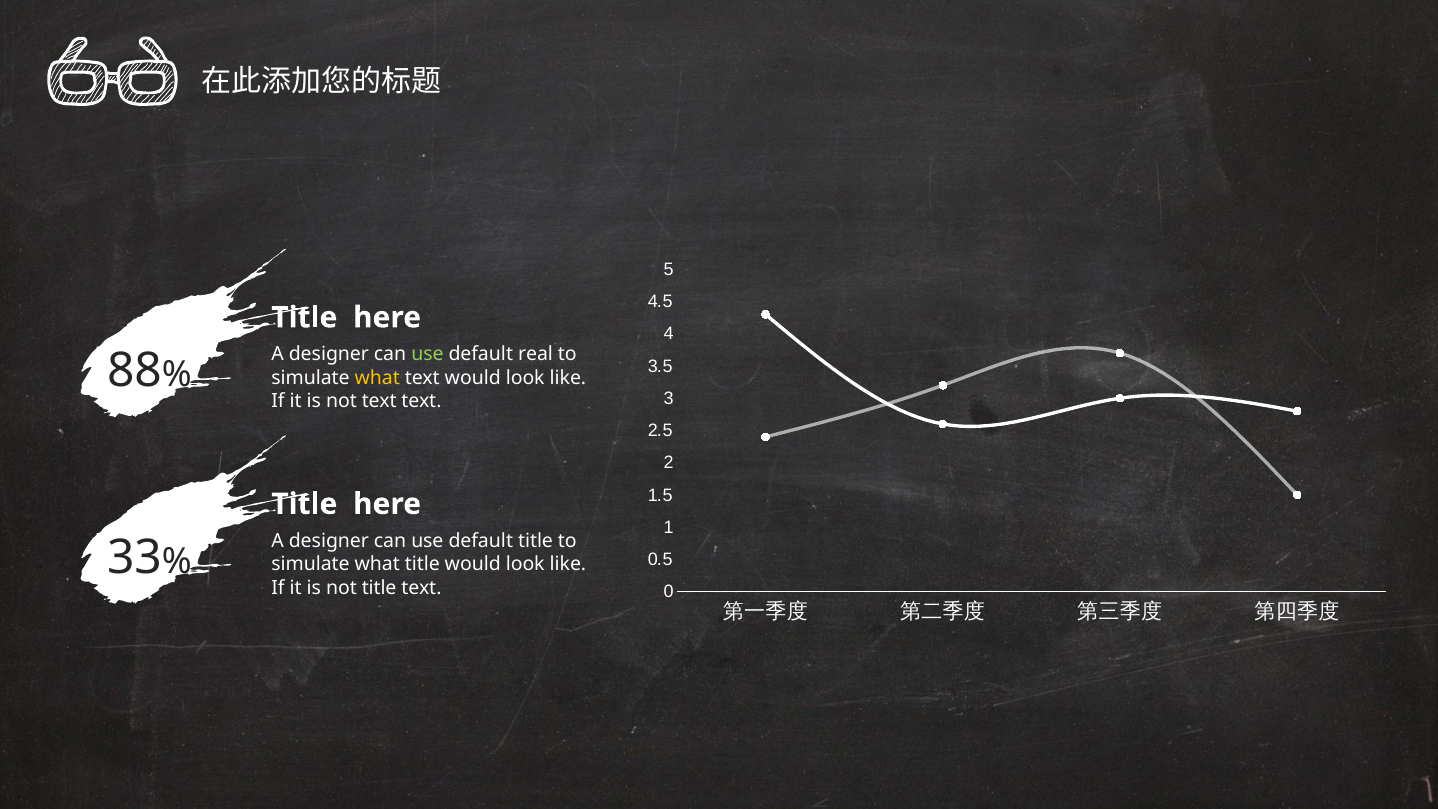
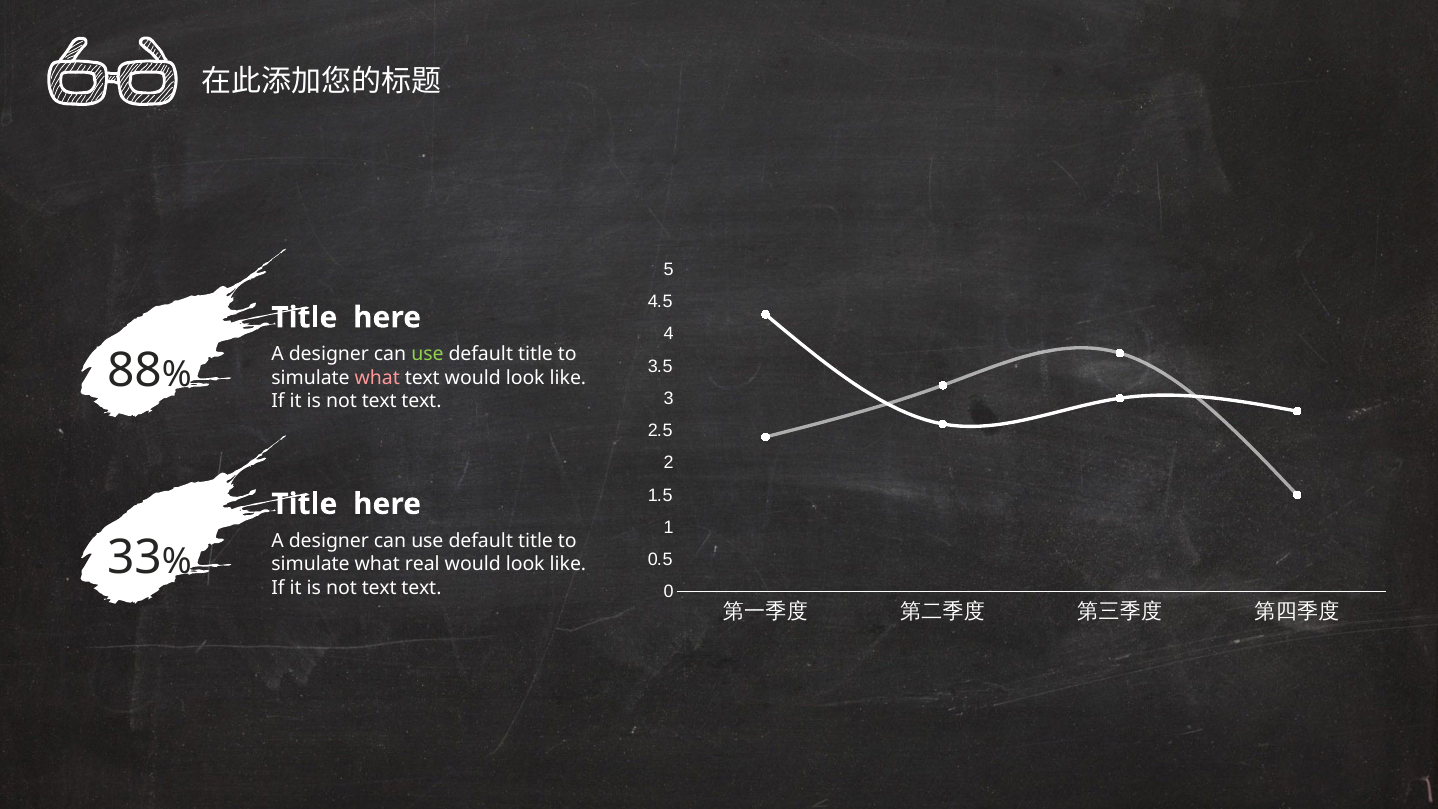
real: real -> title (536, 354)
what colour: yellow -> pink (377, 378)
what title: title -> real (422, 564)
title: title -> text (379, 588)
